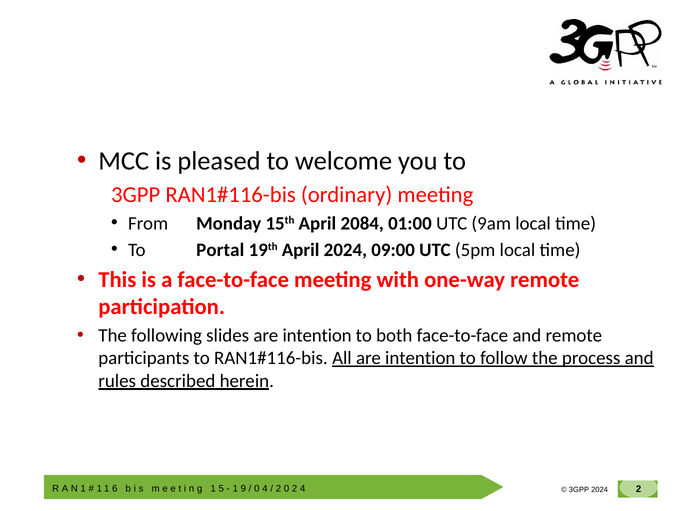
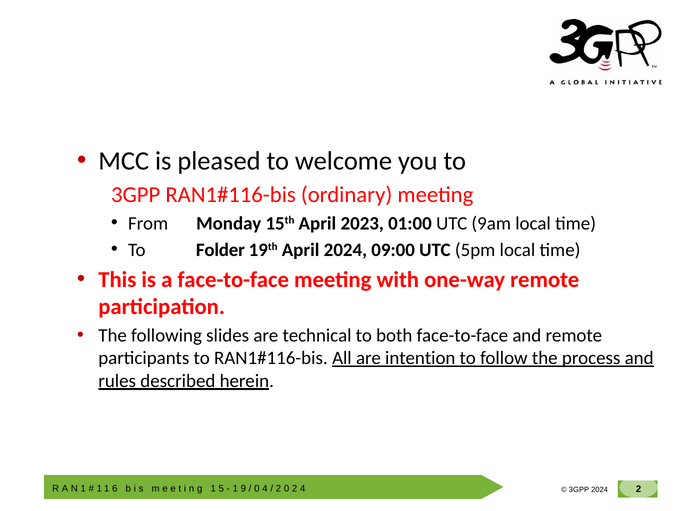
2084: 2084 -> 2023 (362, 223)
Portal: Portal -> Folder (220, 250)
slides are intention: intention -> technical (317, 335)
